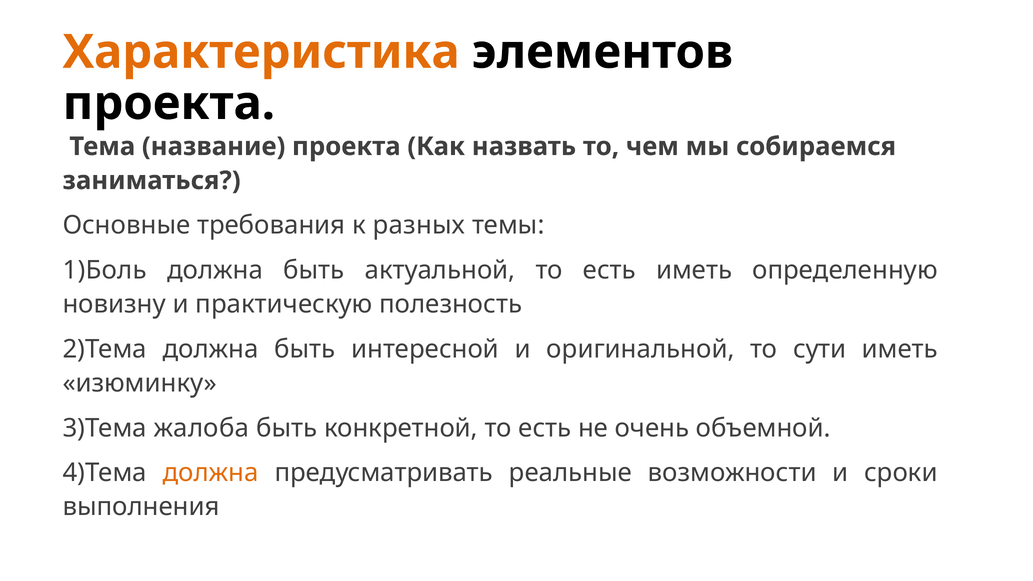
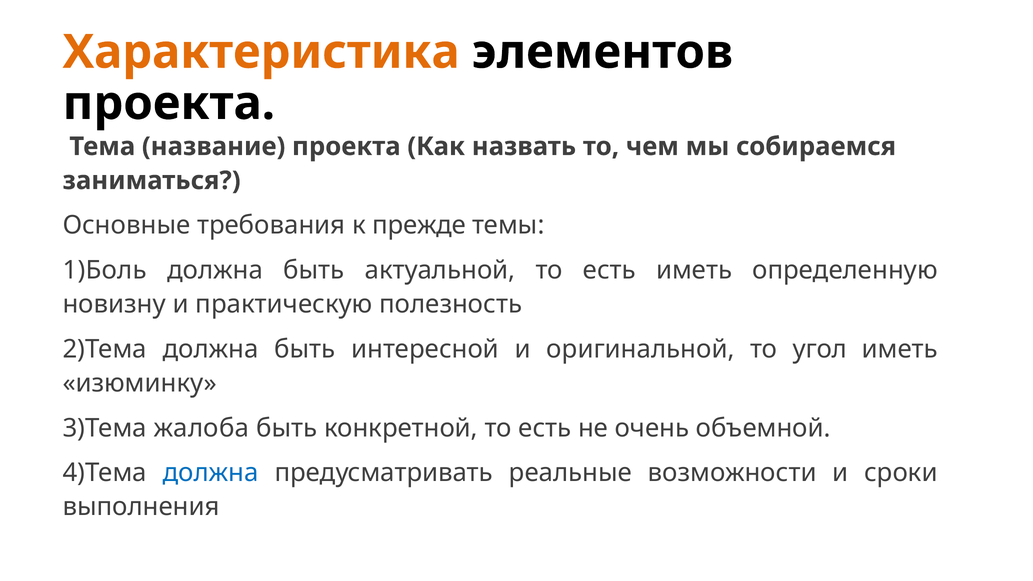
разных: разных -> прежде (419, 225)
сути: сути -> угол (820, 349)
должна colour: orange -> blue (211, 473)
